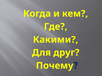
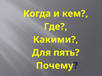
друг: друг -> пять (66, 53)
